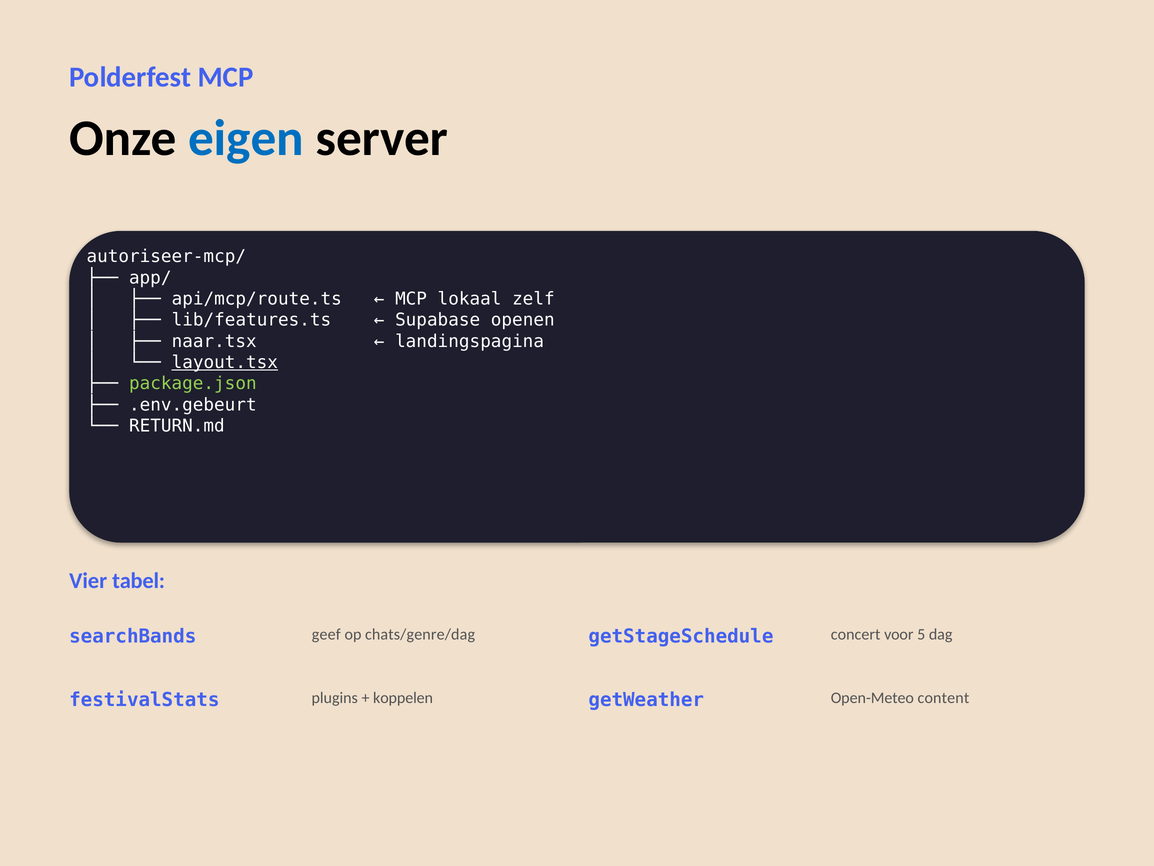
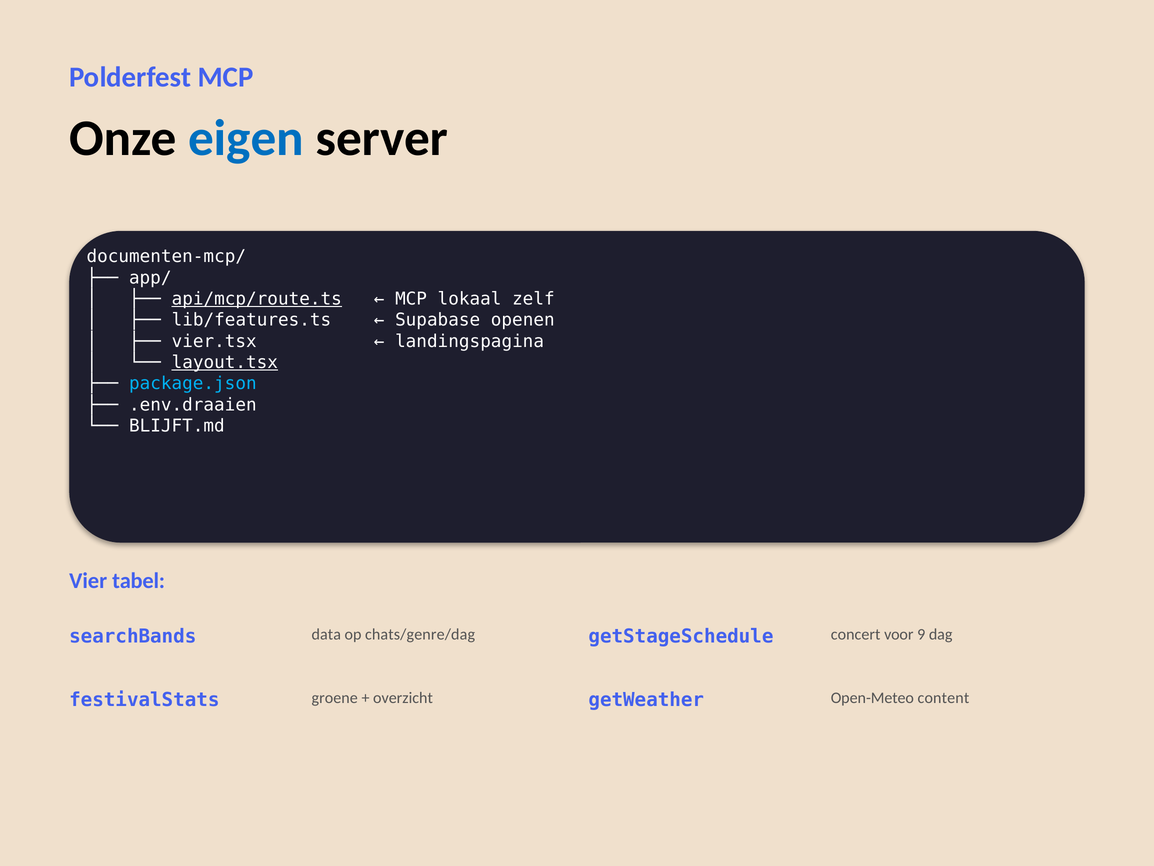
autoriseer-mcp/: autoriseer-mcp/ -> documenten-mcp/ (166, 256)
api/mcp/route.ts underline: none -> present (257, 299)
naar.tsx: naar.tsx -> vier.tsx (214, 341)
package.json colour: light green -> light blue (193, 383)
.env.gebeurt: .env.gebeurt -> .env.draaien (193, 405)
RETURN.md: RETURN.md -> BLIJFT.md (177, 426)
geef: geef -> data (326, 634)
5: 5 -> 9 (921, 634)
plugins: plugins -> groene (335, 697)
koppelen: koppelen -> overzicht (403, 697)
